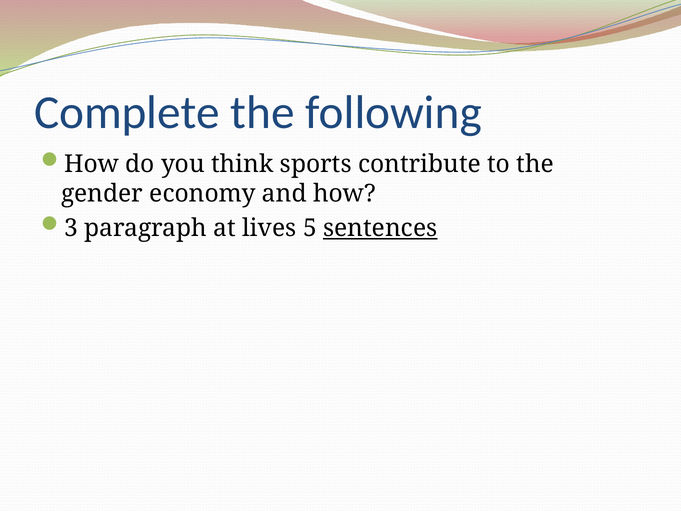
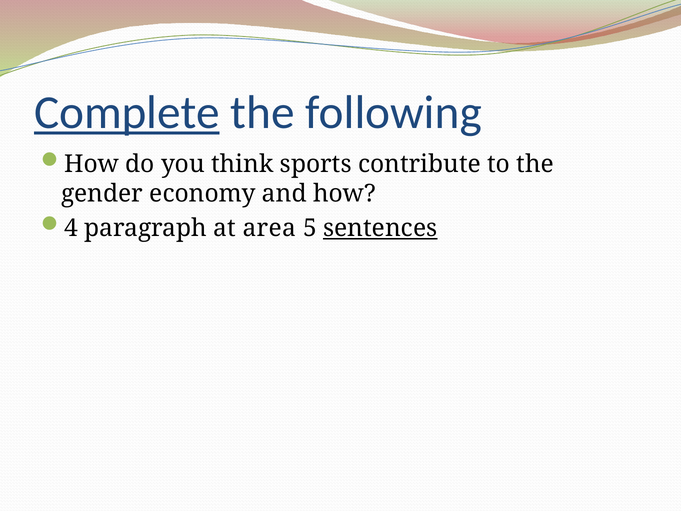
Complete underline: none -> present (127, 112)
3: 3 -> 4 (71, 228)
lives: lives -> area (269, 228)
